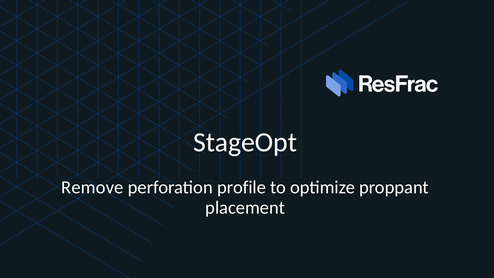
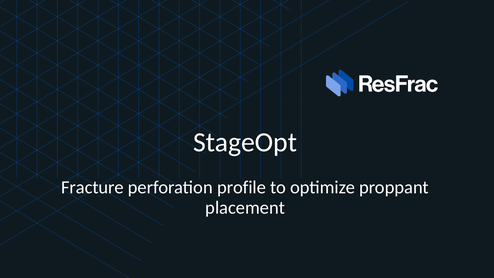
Remove: Remove -> Fracture (93, 187)
